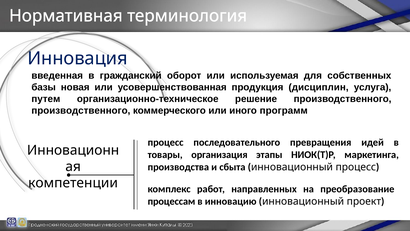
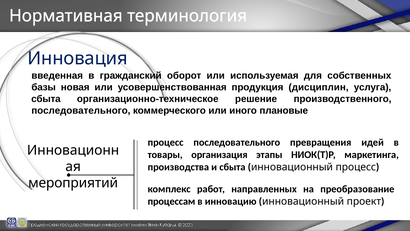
путем: путем -> сбыта (46, 99)
производственного: производственного -> последовательного (81, 110)
программ: программ -> плановые (284, 110)
компетенции: компетенции -> мероприятий (73, 183)
